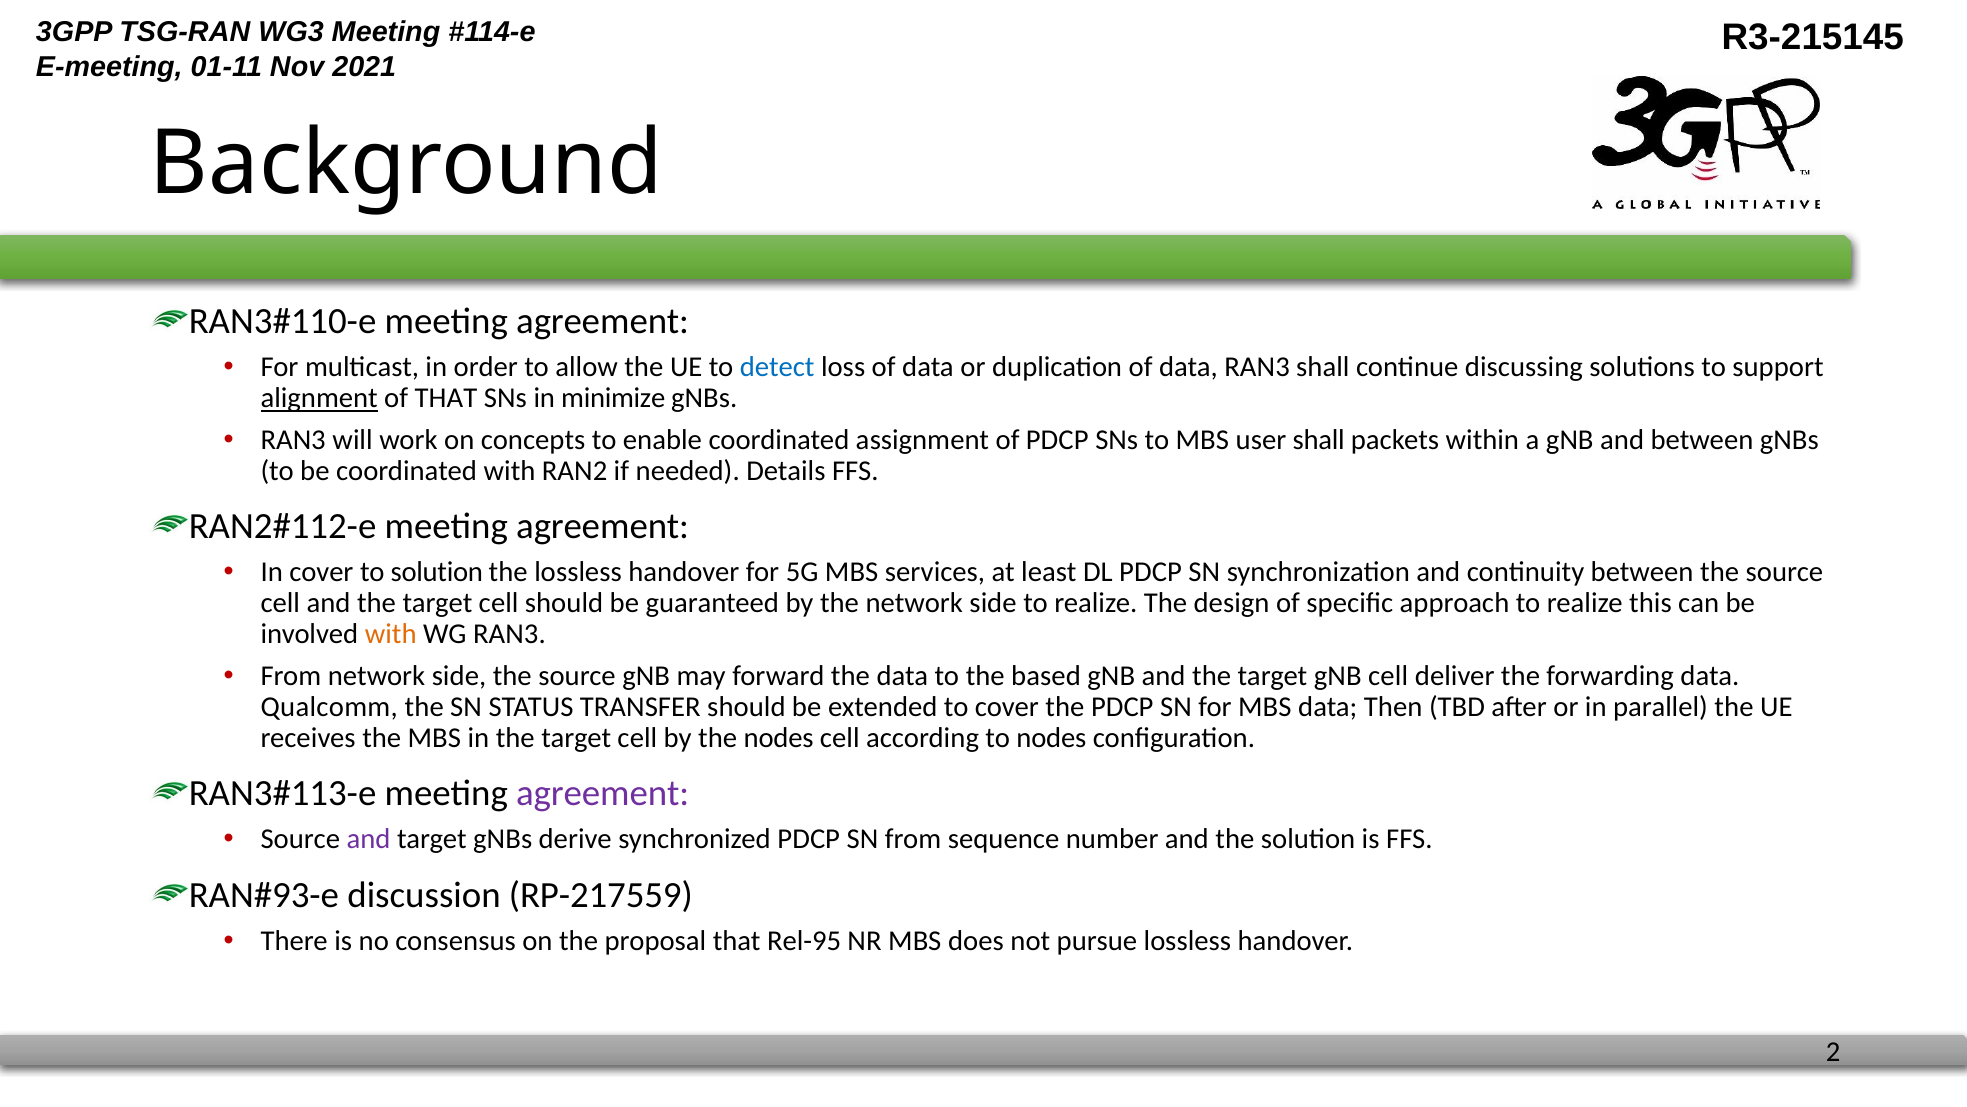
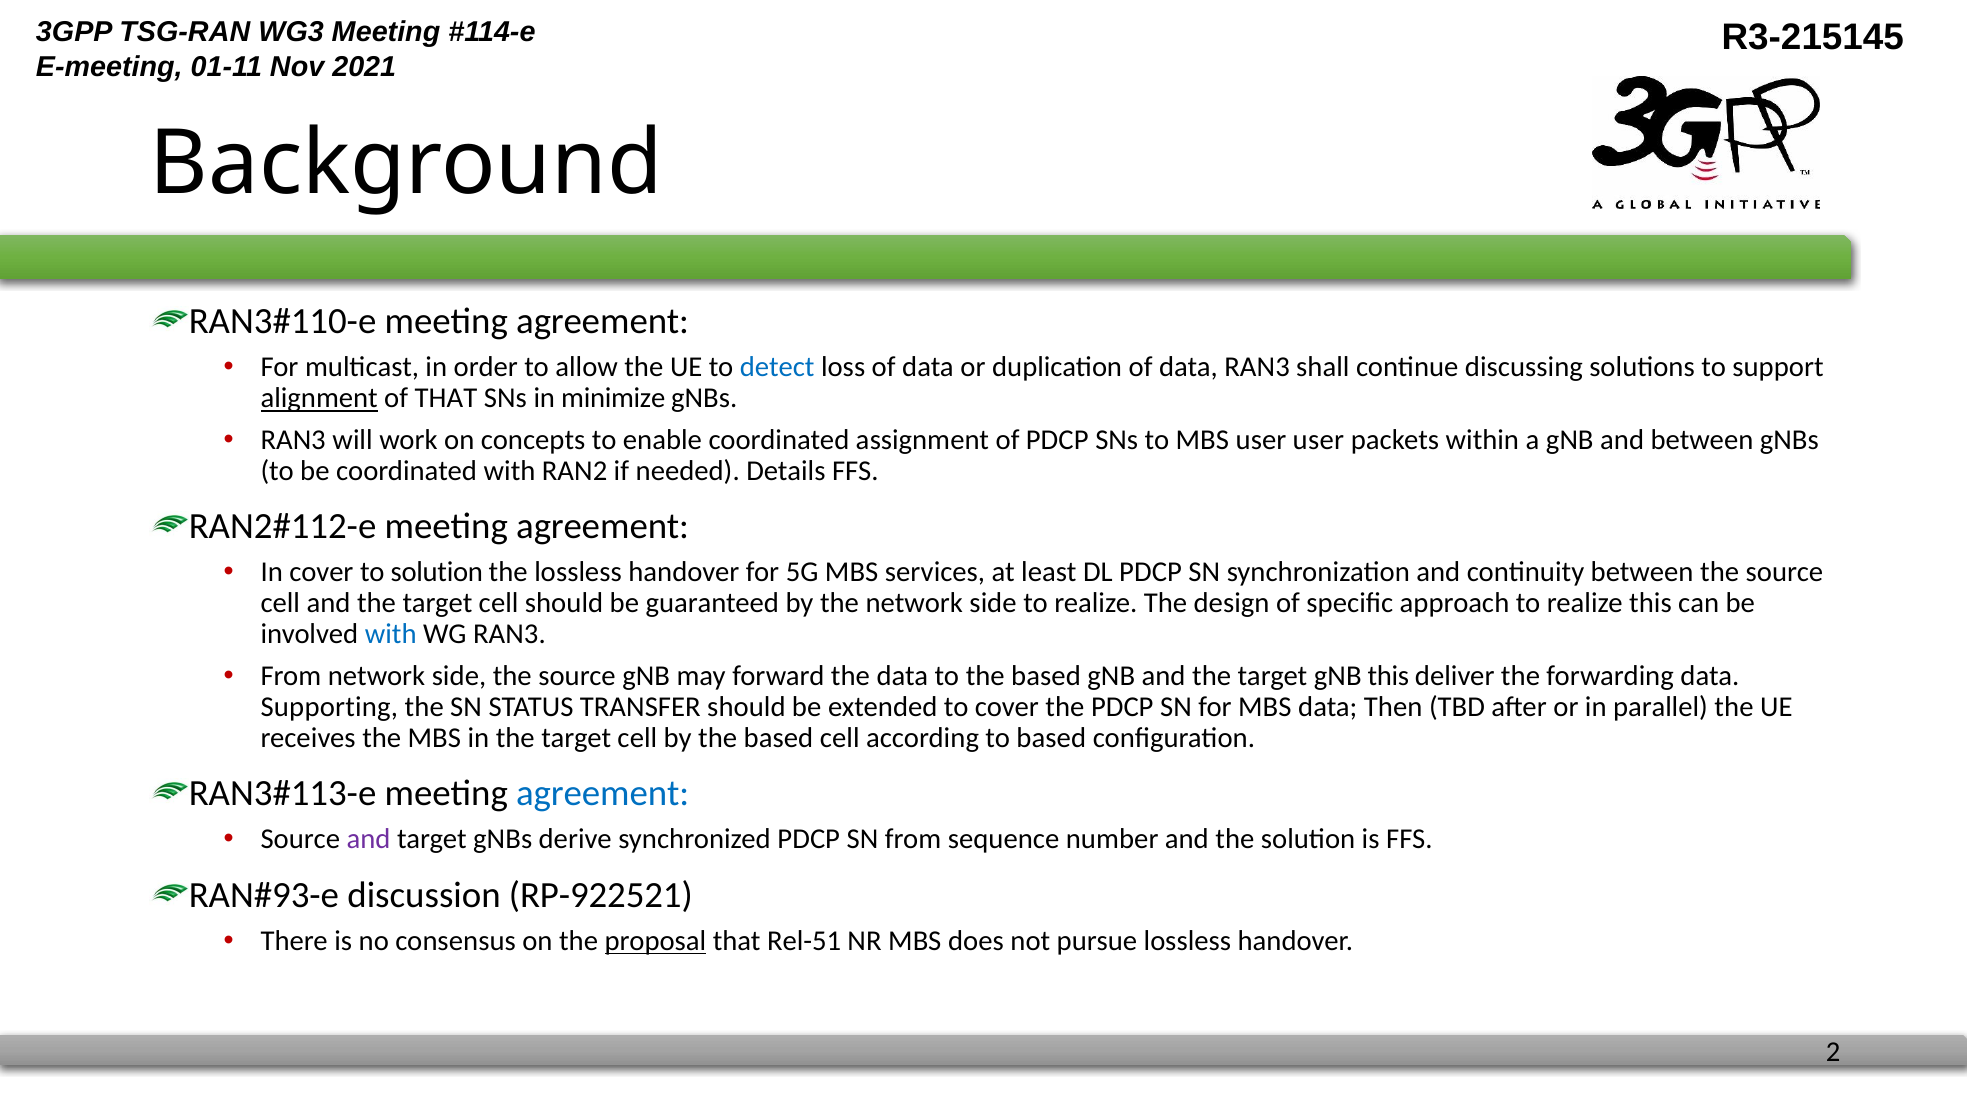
user shall: shall -> user (1318, 440)
with colour: orange -> blue (391, 634)
gNB cell: cell -> this (1388, 675)
Qualcomm: Qualcomm -> Supporting (329, 706)
by the nodes: nodes -> based (778, 737)
to nodes: nodes -> based (1051, 737)
agreement colour: purple -> blue (603, 793)
RP-217559: RP-217559 -> RP-922521 (601, 895)
proposal underline: none -> present (655, 941)
Rel-95: Rel-95 -> Rel-51 (804, 941)
